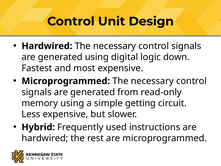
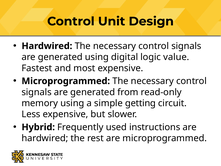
down: down -> value (176, 57)
